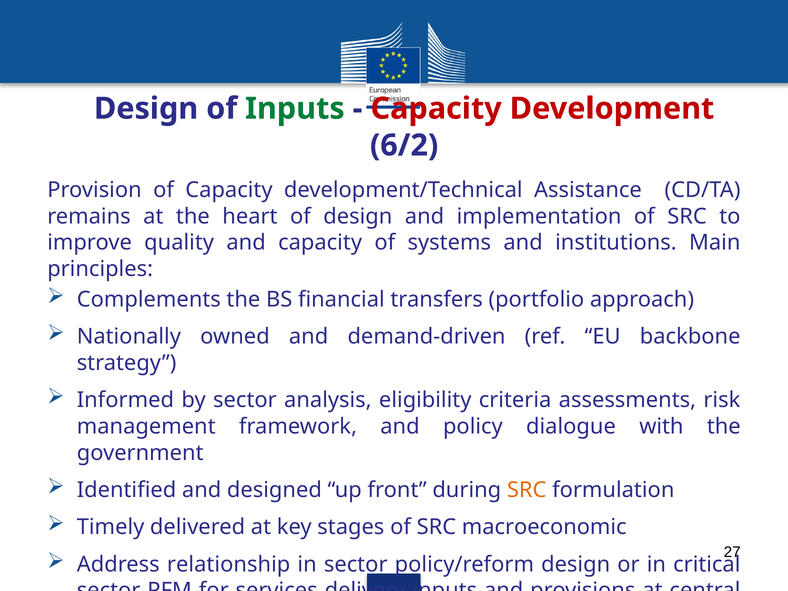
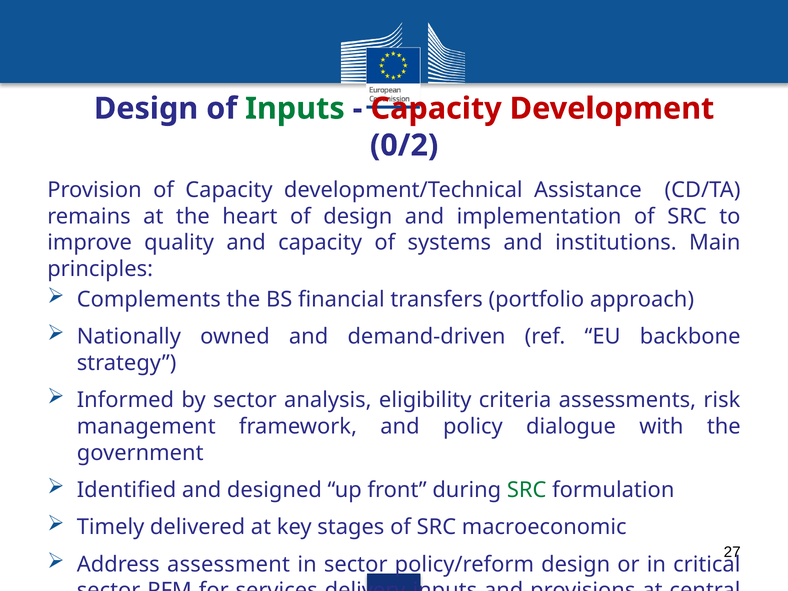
6/2: 6/2 -> 0/2 (404, 145)
SRC colour: orange -> green (527, 490)
relationship: relationship -> assessment (229, 564)
